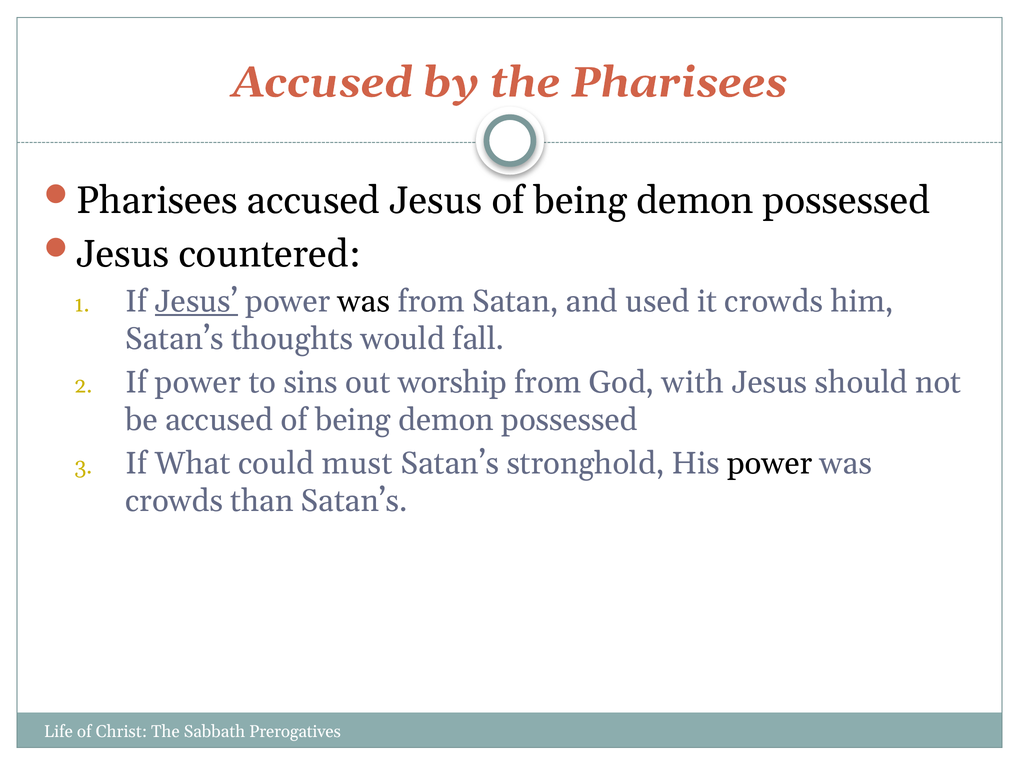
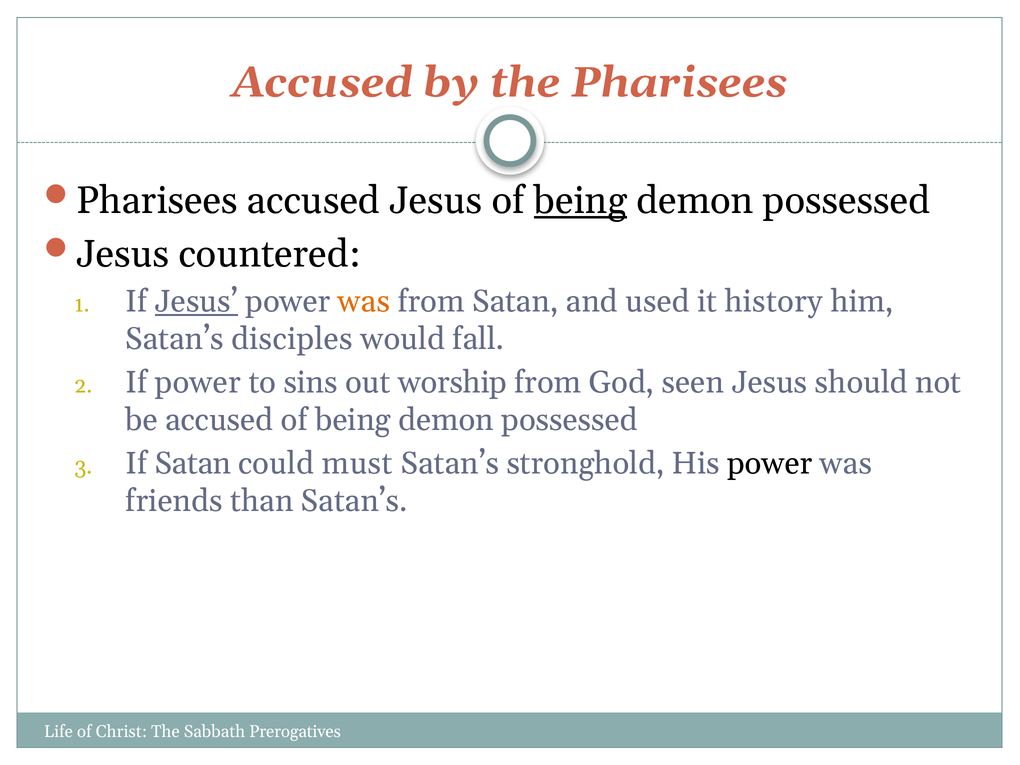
being underline: none -> present (580, 201)
was colour: black -> orange (364, 302)
it crowds: crowds -> history (774, 302)
thoughts: thoughts -> disciples (292, 339)
with: with -> seen (693, 383)
If What: What -> Satan (193, 464)
crowds: crowds -> friends (174, 501)
